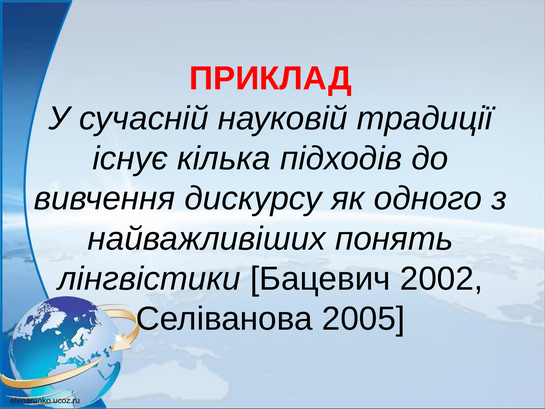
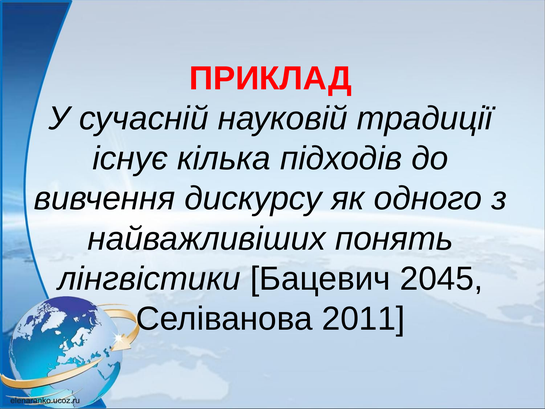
2002: 2002 -> 2045 (441, 279)
2005: 2005 -> 2011 (364, 319)
